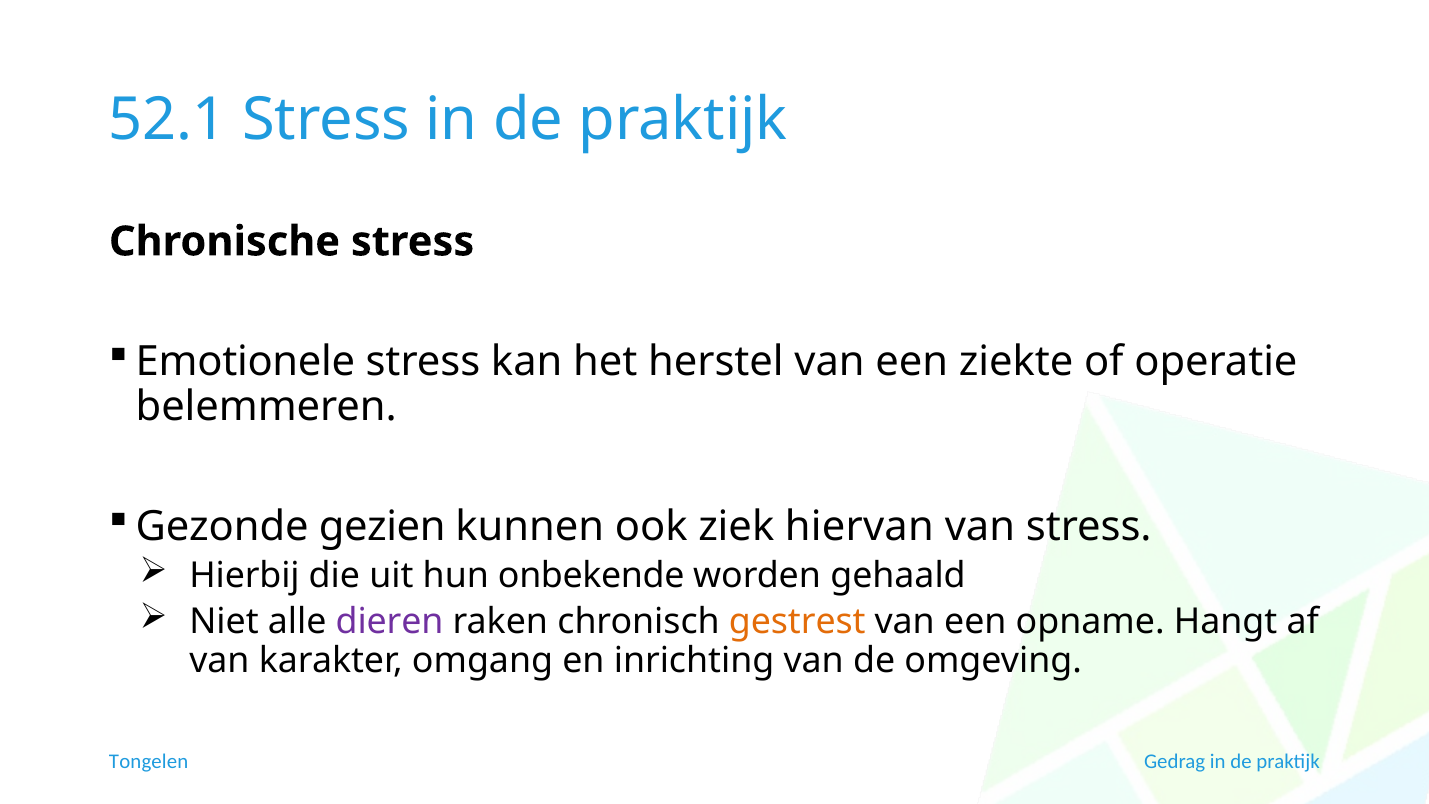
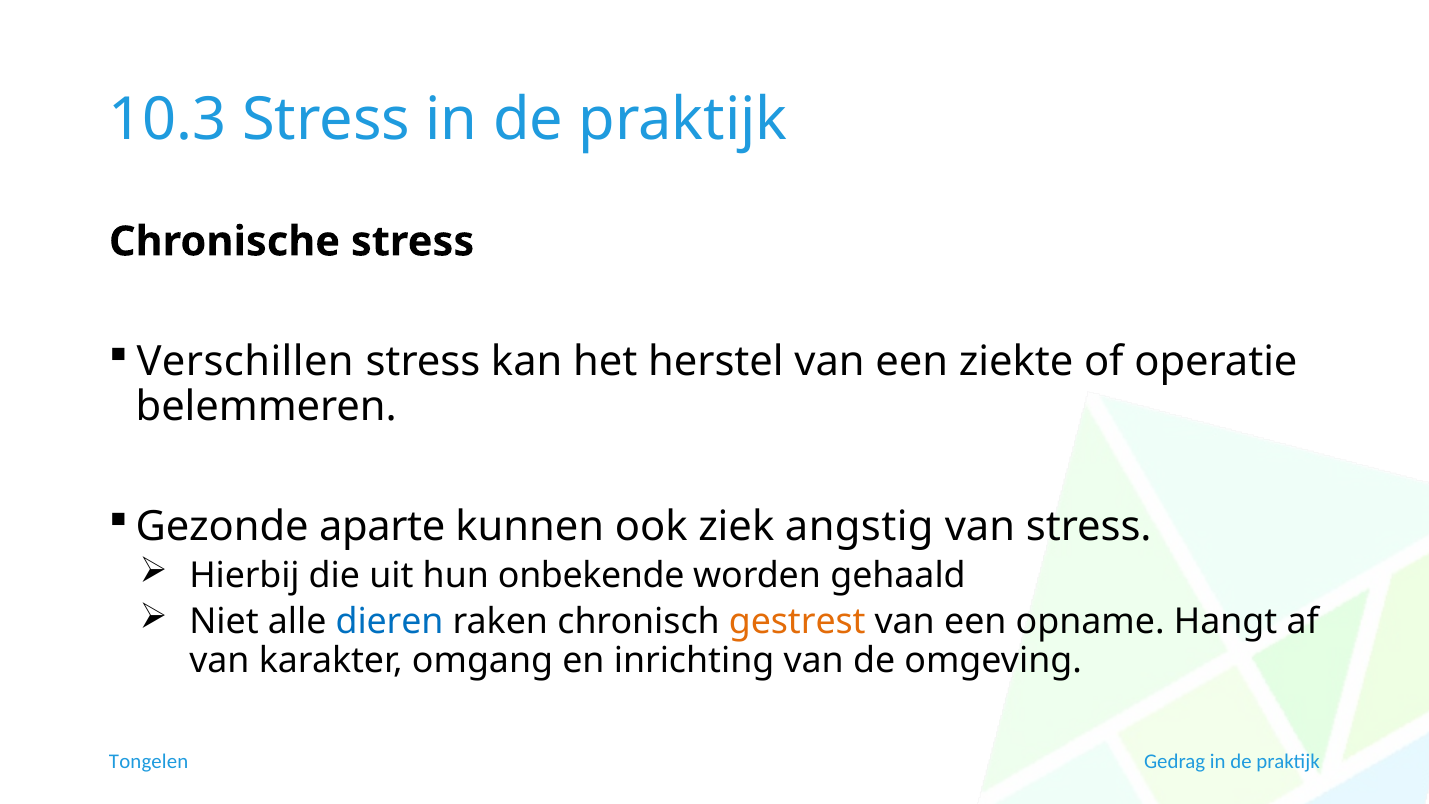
52.1: 52.1 -> 10.3 (168, 120)
Emotionele: Emotionele -> Verschillen (245, 361)
gezien: gezien -> aparte (382, 526)
hiervan: hiervan -> angstig (859, 526)
dieren colour: purple -> blue (390, 622)
